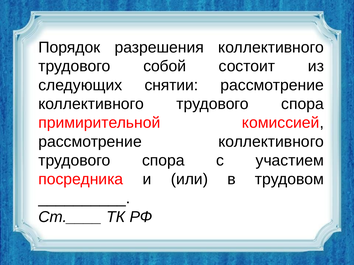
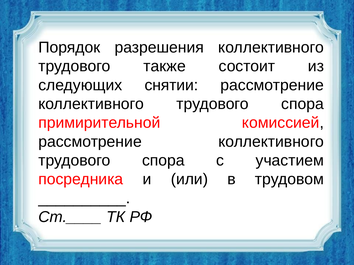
собой: собой -> также (165, 66)
